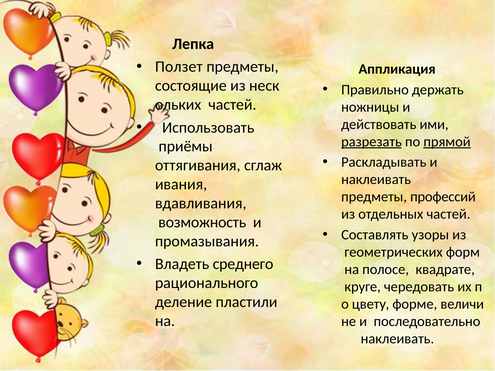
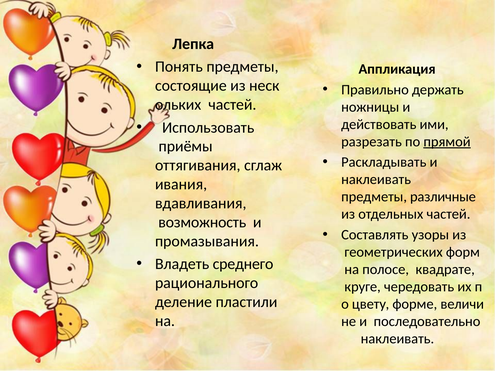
Ползет: Ползет -> Понять (179, 67)
разрезать underline: present -> none (371, 142)
профессий: профессий -> различные (443, 197)
